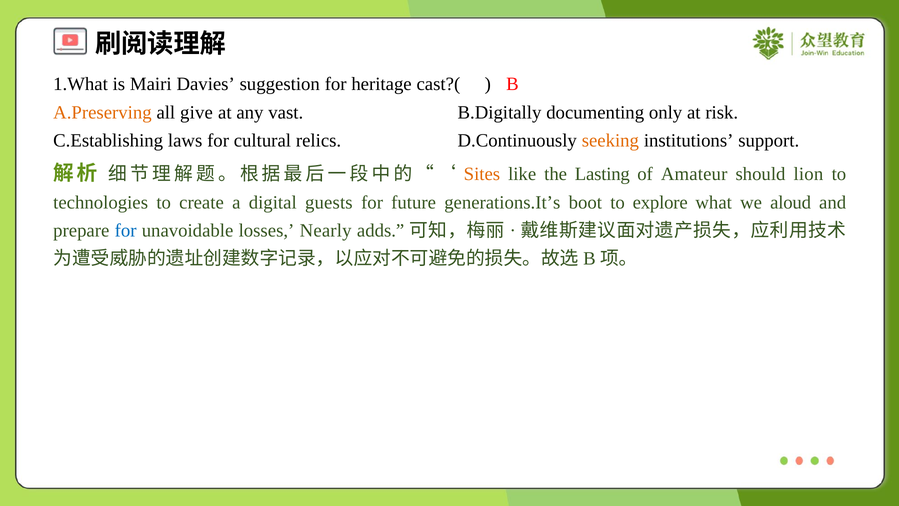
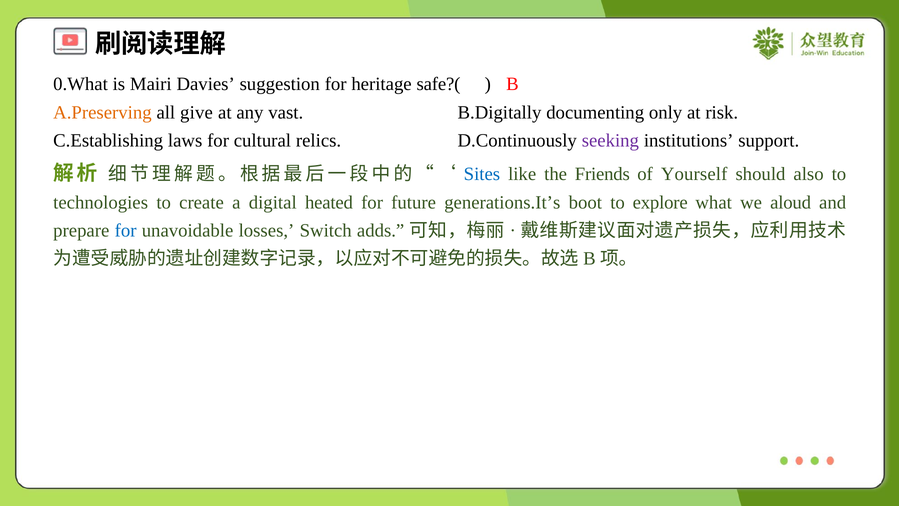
1.What: 1.What -> 0.What (81, 84)
cast?(: cast?( -> safe?( (438, 84)
seeking colour: orange -> purple (610, 140)
Sites colour: orange -> blue (482, 174)
Lasting: Lasting -> Friends (602, 174)
Amateur: Amateur -> Yourself (694, 174)
lion: lion -> also (809, 174)
guests: guests -> heated (329, 202)
Nearly: Nearly -> Switch (326, 230)
